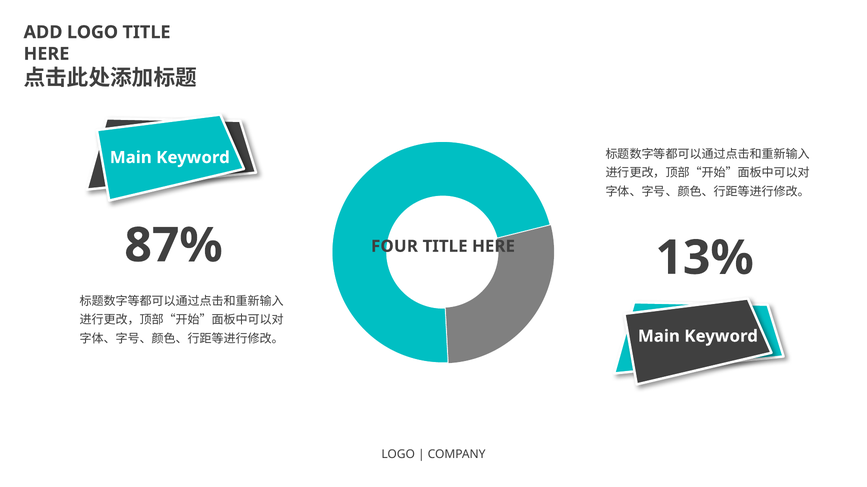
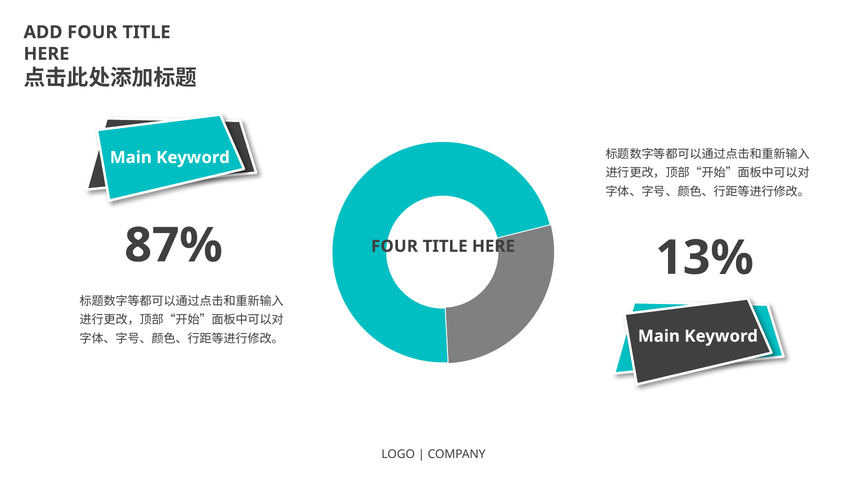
ADD LOGO: LOGO -> FOUR (92, 32)
